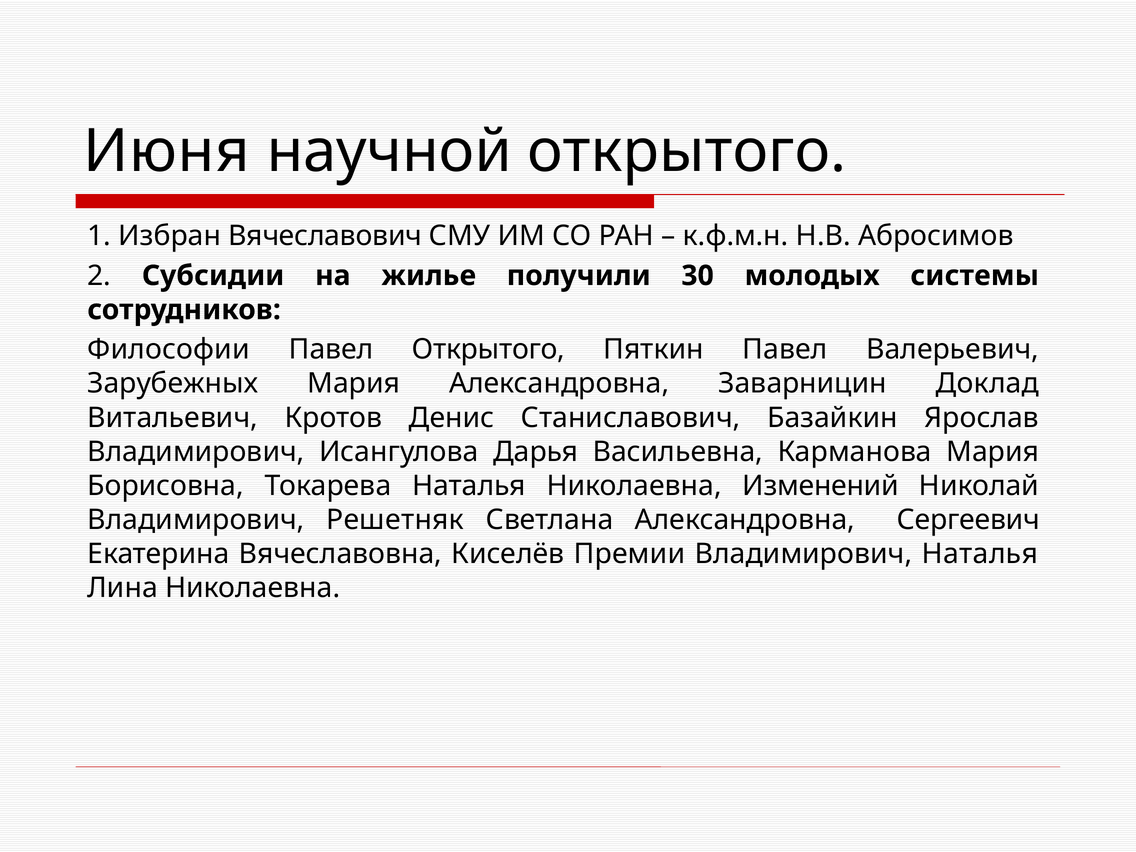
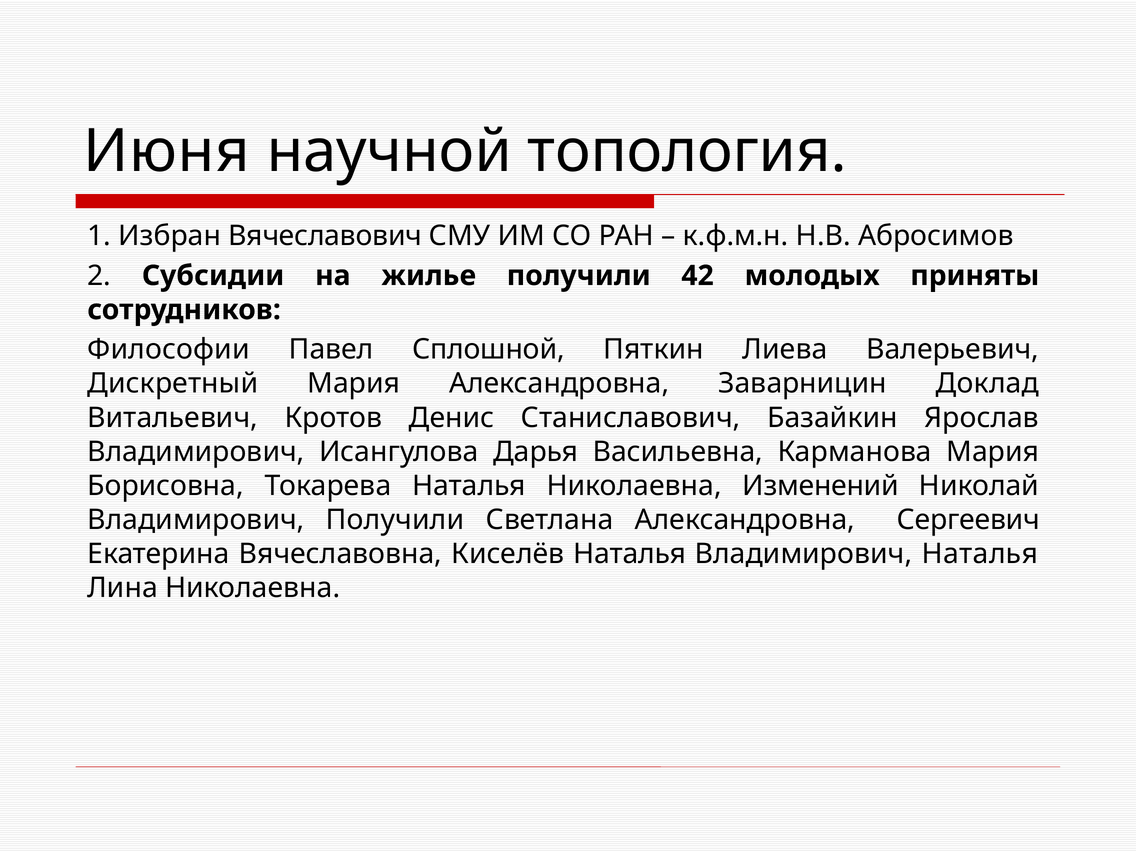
научной открытого: открытого -> топология (687, 151)
30: 30 -> 42 (698, 276)
системы: системы -> приняты (975, 276)
Павел Открытого: Открытого -> Сплошной (488, 350)
Пяткин Павел: Павел -> Лиева (785, 350)
Зарубежных: Зарубежных -> Дискретный (173, 384)
Владимирович Решетняк: Решетняк -> Получили (395, 520)
Киселёв Премии: Премии -> Наталья (630, 554)
